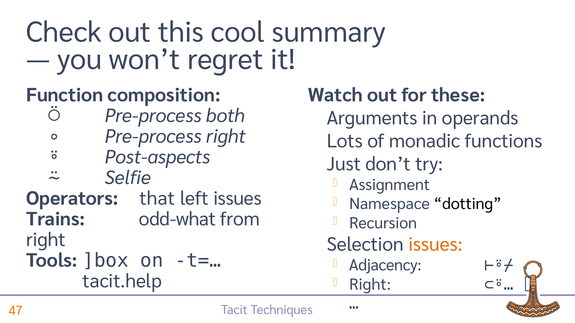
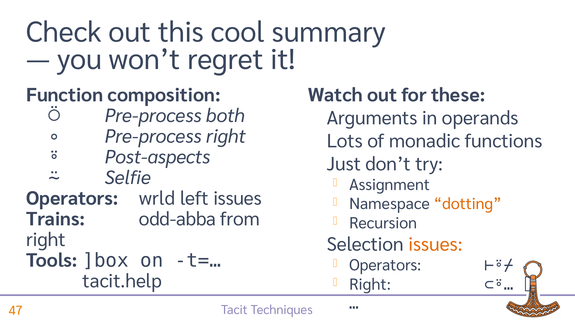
that: that -> wrld (157, 199)
dotting colour: black -> orange (468, 204)
odd-what: odd-what -> odd-abba (178, 219)
Adjacency: Adjacency -> Operators (385, 266)
